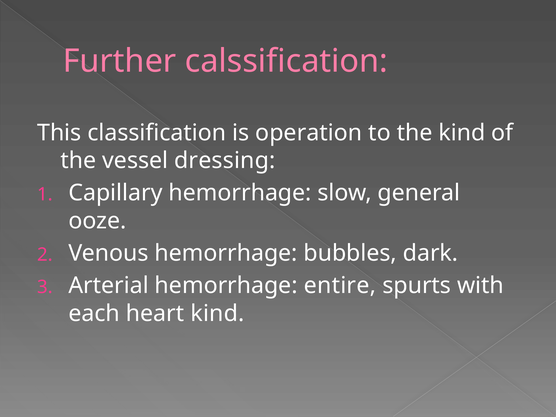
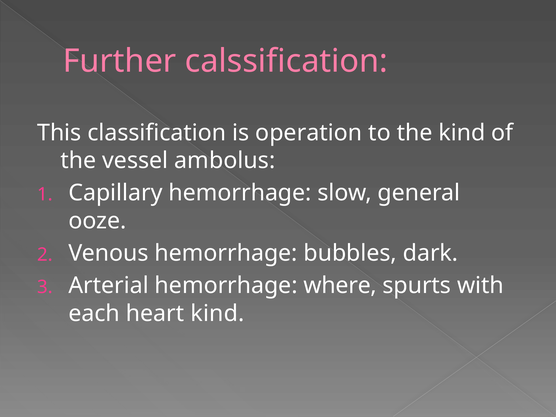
dressing: dressing -> ambolus (225, 161)
entire: entire -> where (340, 286)
